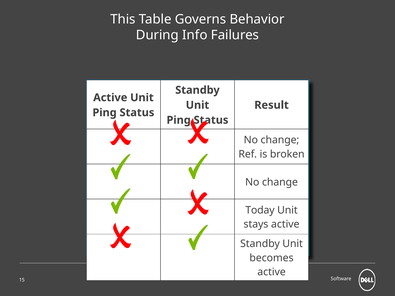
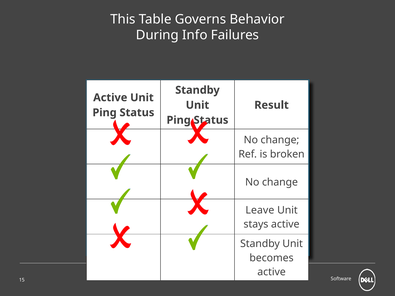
Today: Today -> Leave (260, 210)
